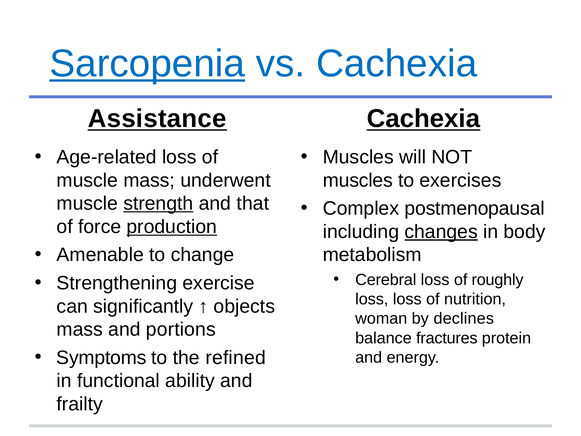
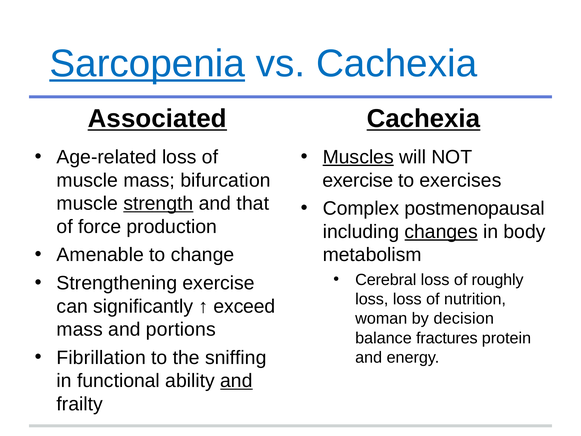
Assistance: Assistance -> Associated (157, 119)
Muscles underline: none -> present (358, 157)
underwent: underwent -> bifurcation (226, 180)
muscles: muscles -> exercise (358, 180)
production underline: present -> none (172, 227)
objects: objects -> exceed (244, 306)
declines: declines -> decision (464, 318)
Symptoms: Symptoms -> Fibrillation (101, 357)
refined: refined -> sniffing (236, 357)
and underline: none -> present (236, 381)
